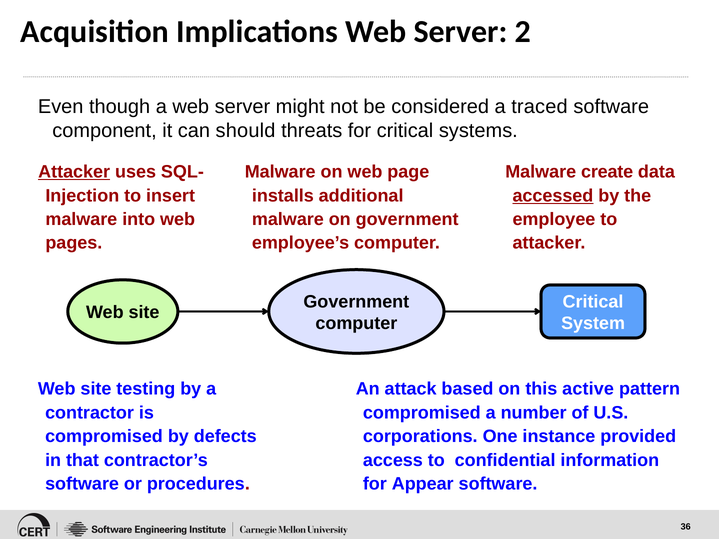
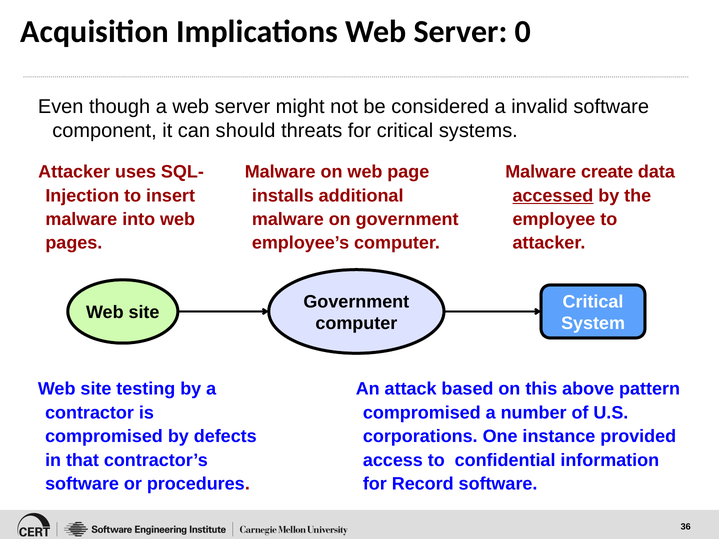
2: 2 -> 0 (523, 32)
traced: traced -> invalid (540, 107)
Attacker underline: present -> none (74, 172)
active: active -> above (588, 389)
Appear: Appear -> Record (423, 484)
